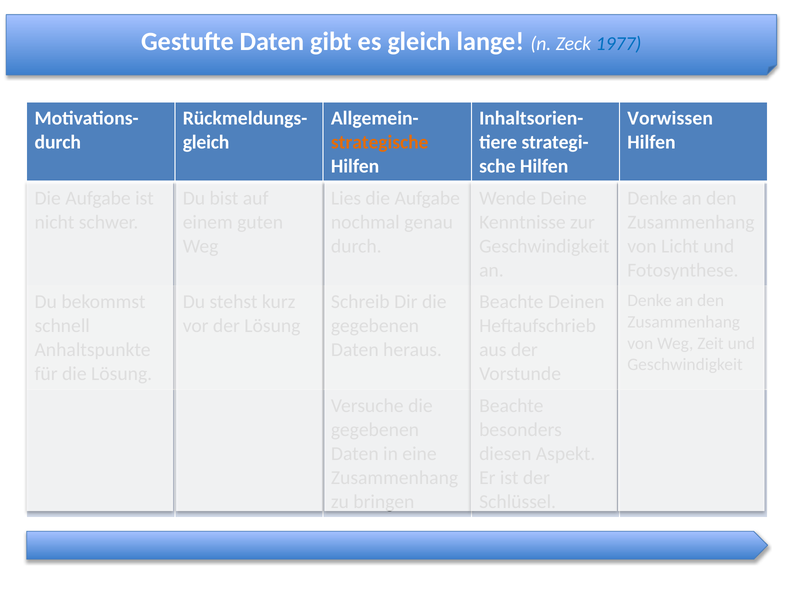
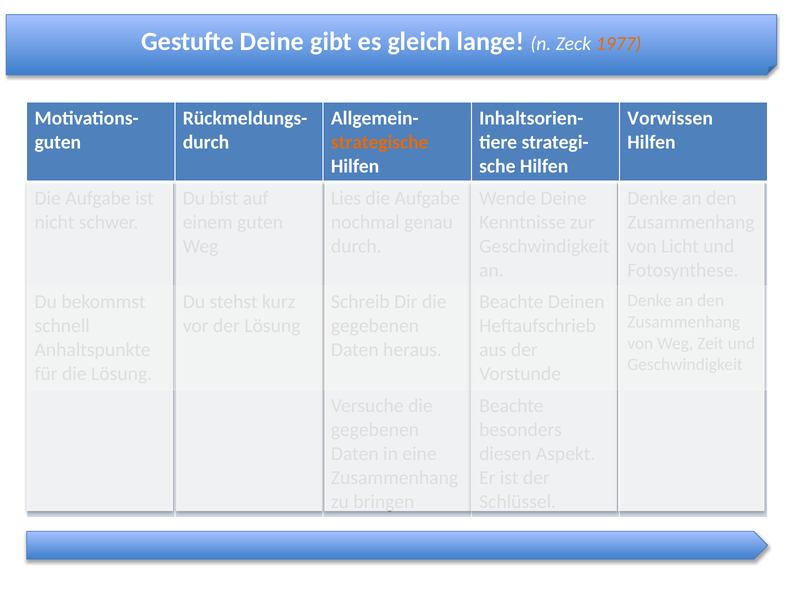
Gestufte Daten: Daten -> Deine (272, 42)
1977 colour: blue -> orange (619, 44)
durch: durch -> guten (58, 142)
gleich: gleich -> durch (206, 142)
